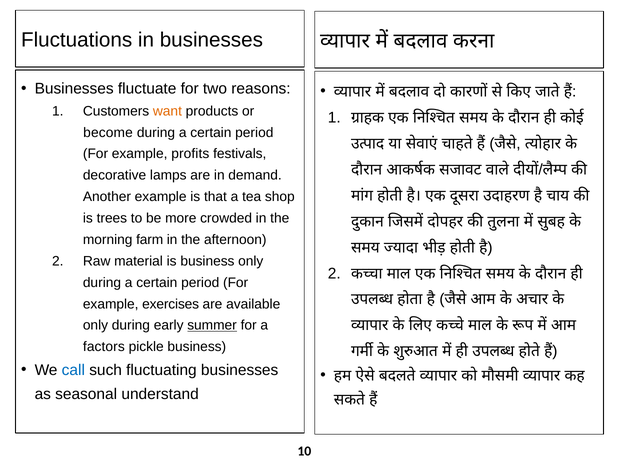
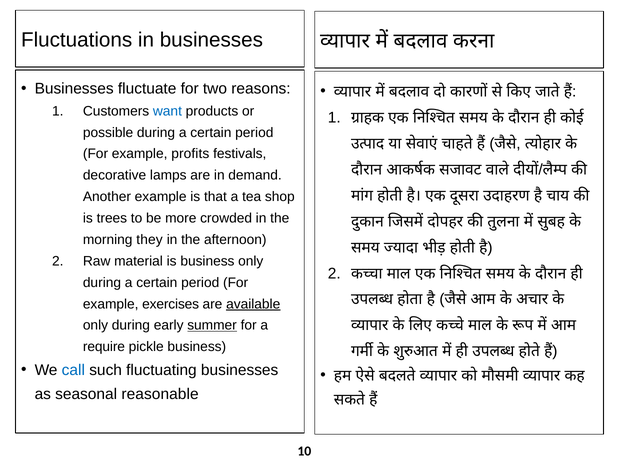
want colour: orange -> blue (167, 111)
become: become -> possible (108, 133)
farm: farm -> they (150, 240)
available underline: none -> present (253, 304)
factors: factors -> require (104, 347)
understand: understand -> reasonable (160, 394)
